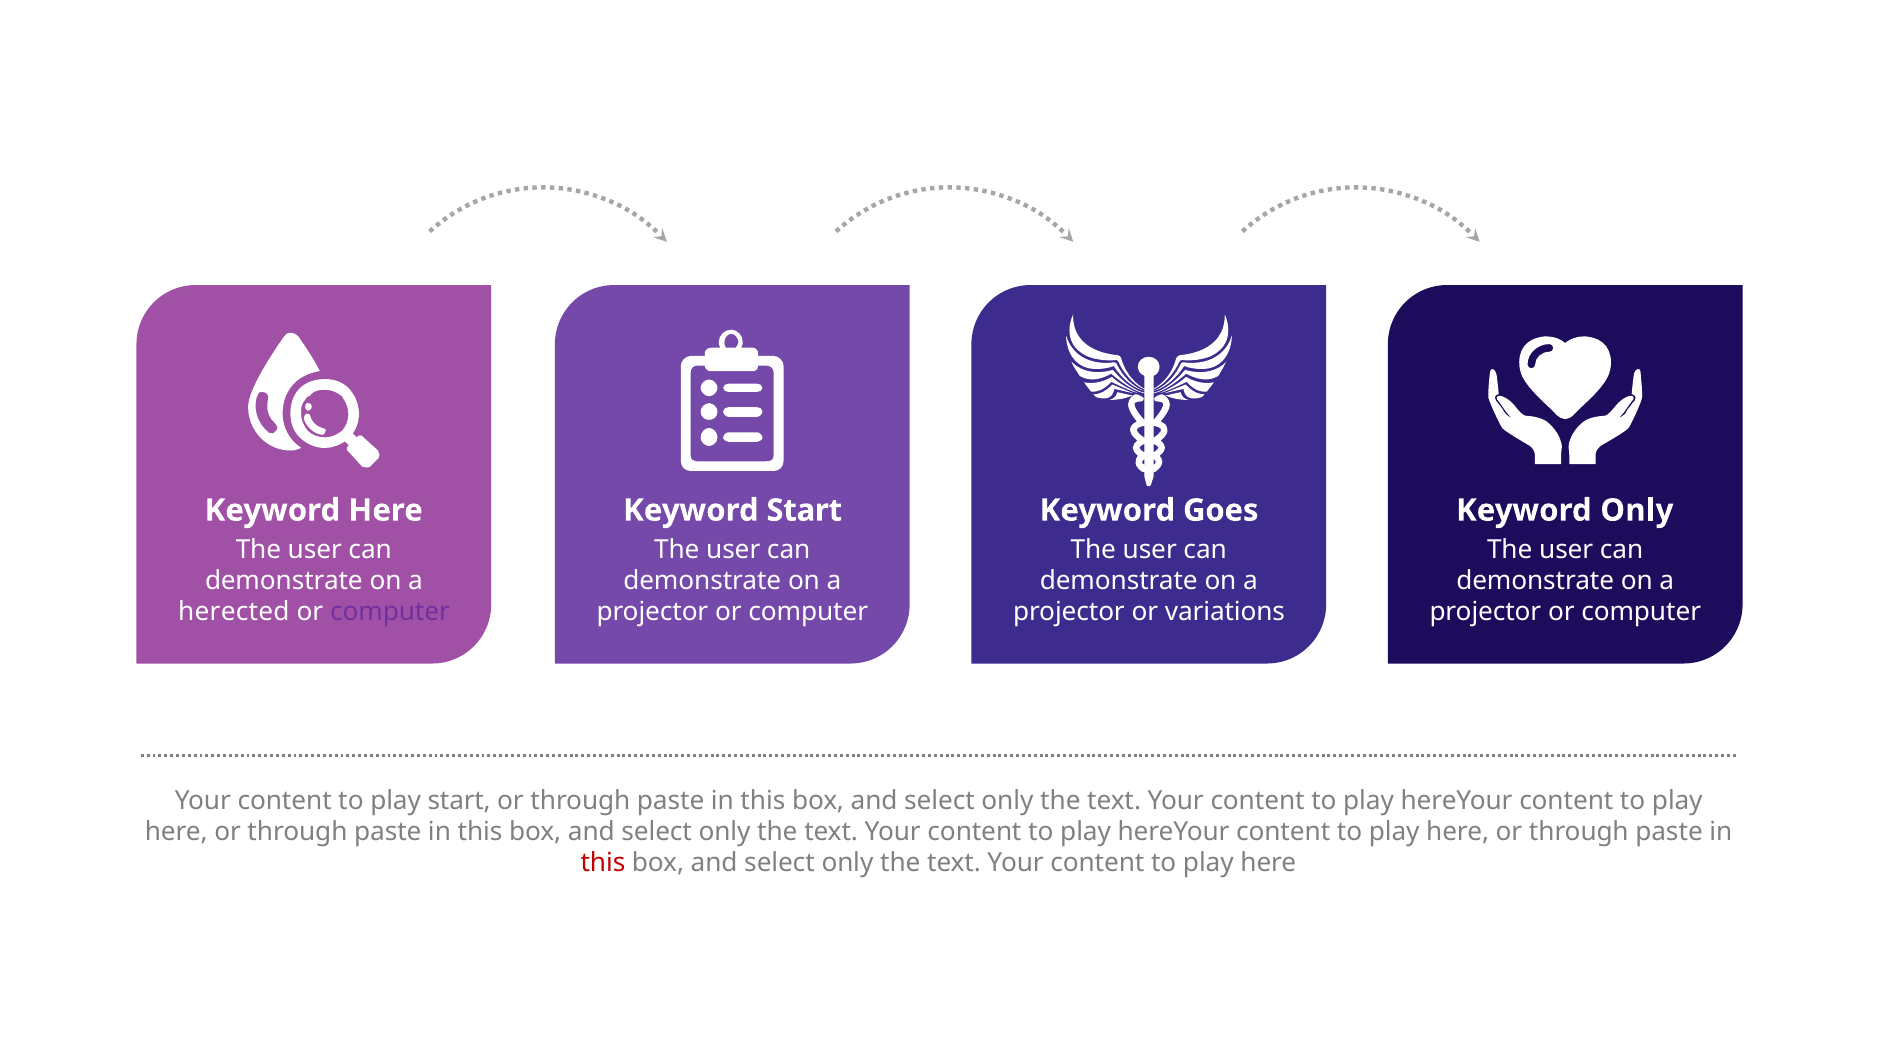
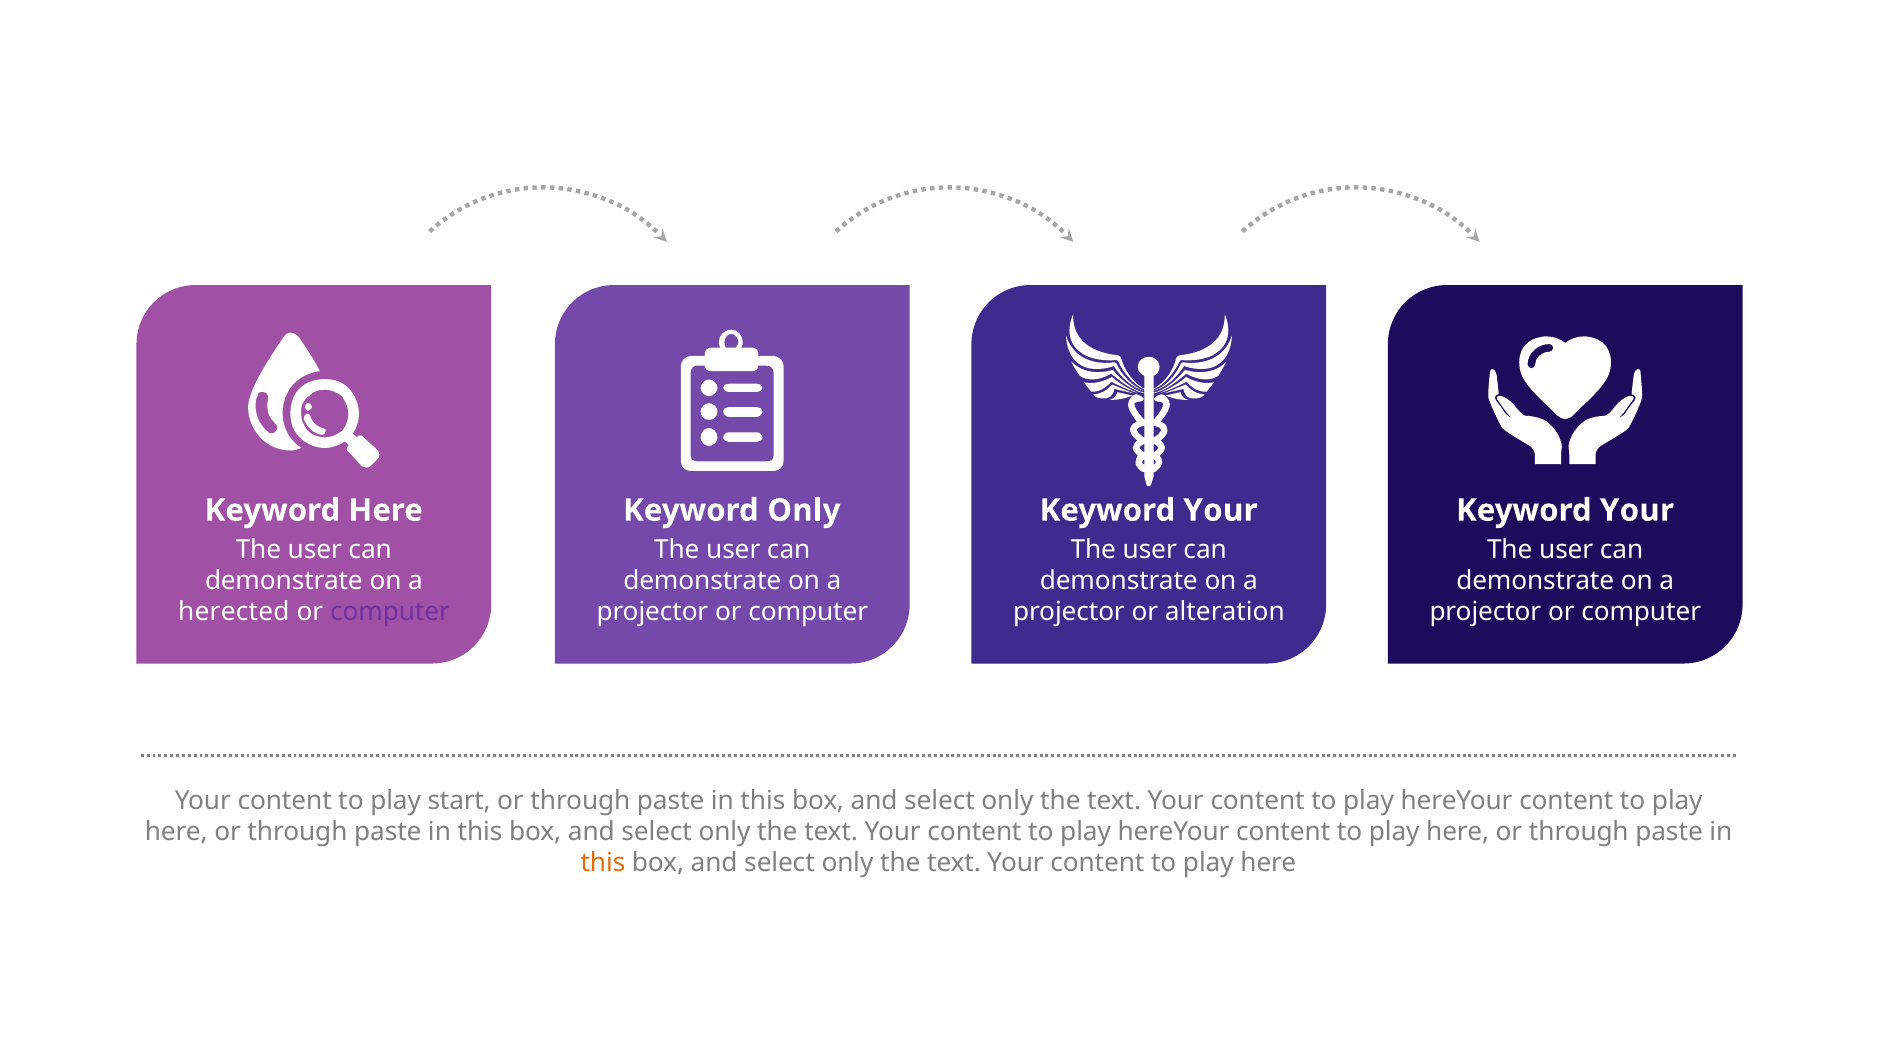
Keyword Start: Start -> Only (804, 510)
Goes: Goes -> Your (1220, 510)
Only: Only -> Your (1637, 510)
variations: variations -> alteration (1225, 612)
this colour: red -> orange (603, 863)
